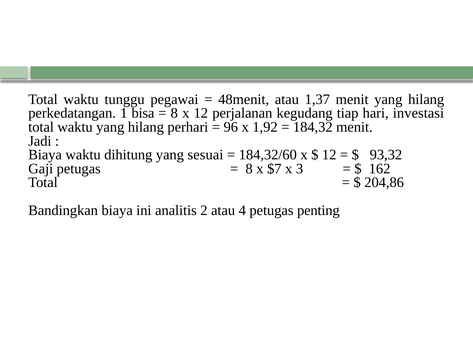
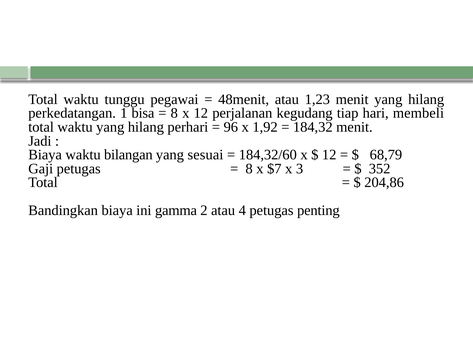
1,37: 1,37 -> 1,23 (317, 99)
investasi: investasi -> membeli (418, 113)
dihitung: dihitung -> bilangan (128, 155)
93,32: 93,32 -> 68,79 (386, 155)
162: 162 -> 352 (380, 169)
analitis: analitis -> gamma (176, 210)
